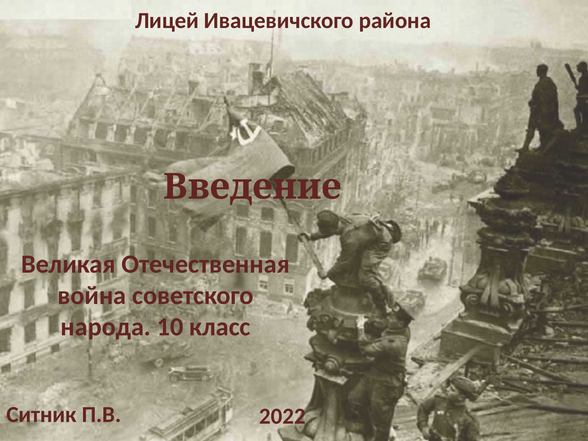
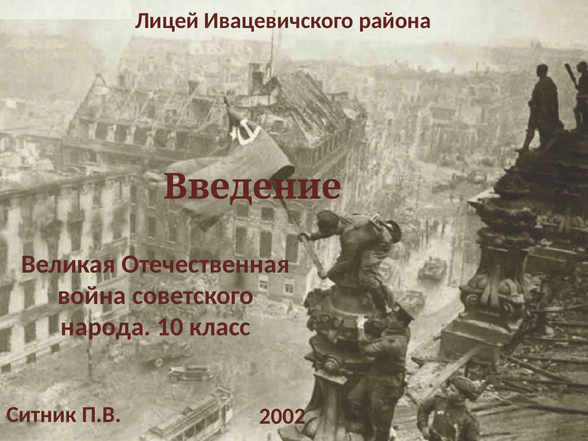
2022: 2022 -> 2002 (282, 416)
